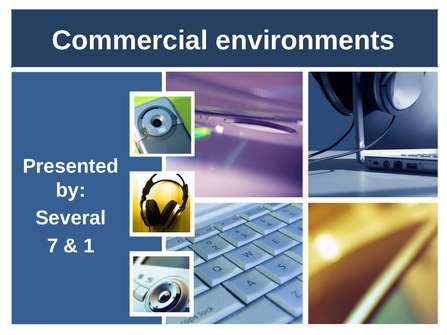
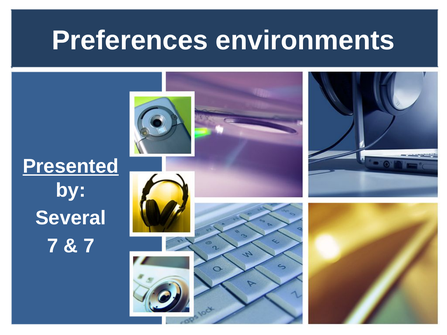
Commercial: Commercial -> Preferences (130, 41)
Presented underline: none -> present (71, 167)
1: 1 -> 7 (89, 246)
